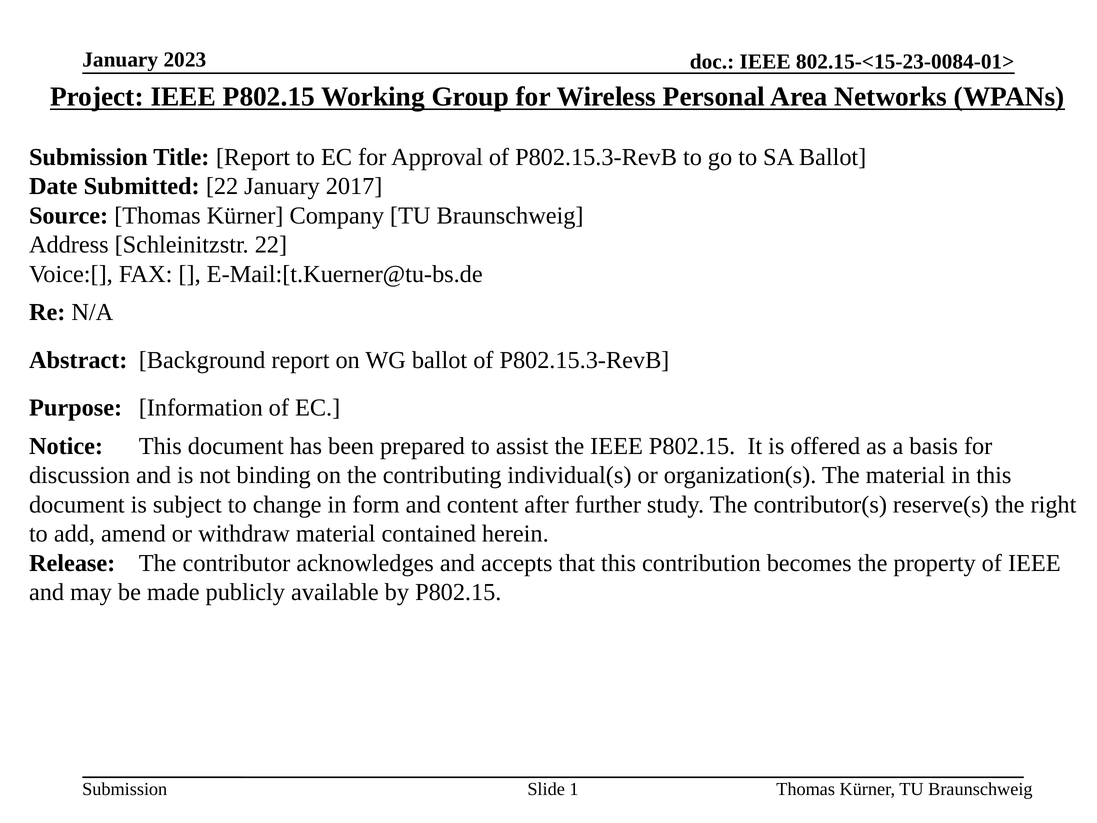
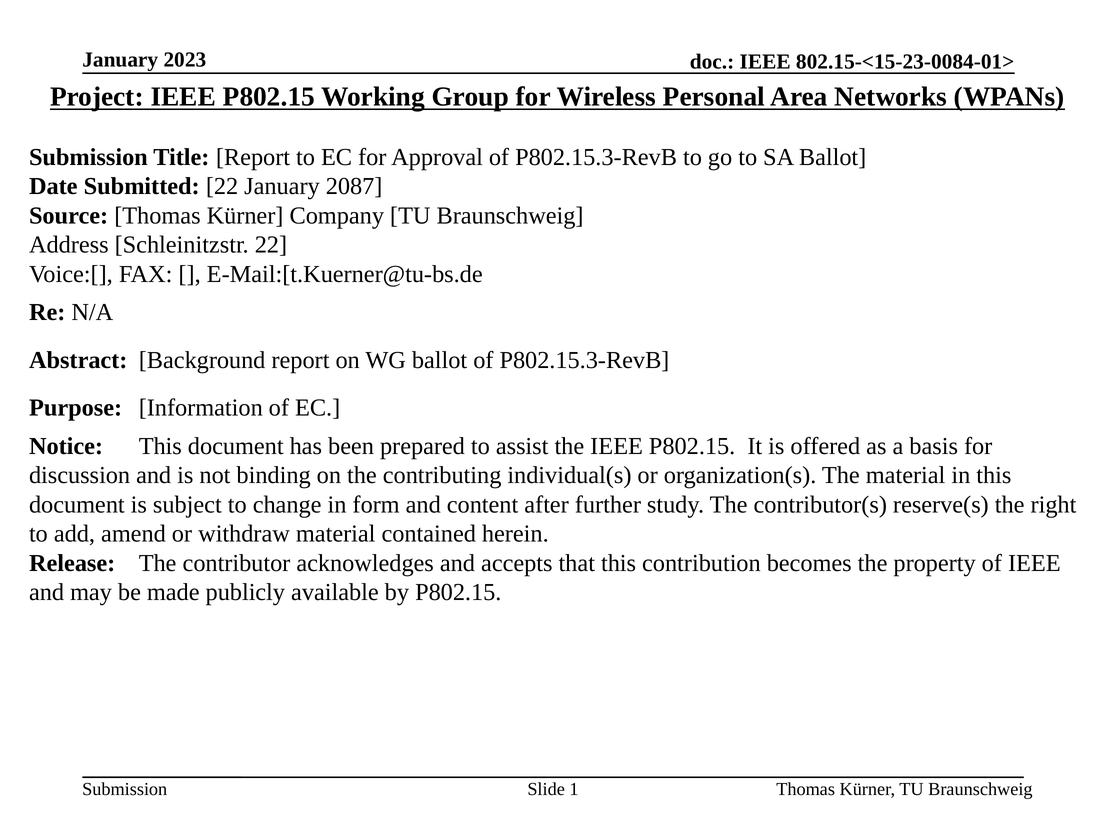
2017: 2017 -> 2087 (354, 186)
